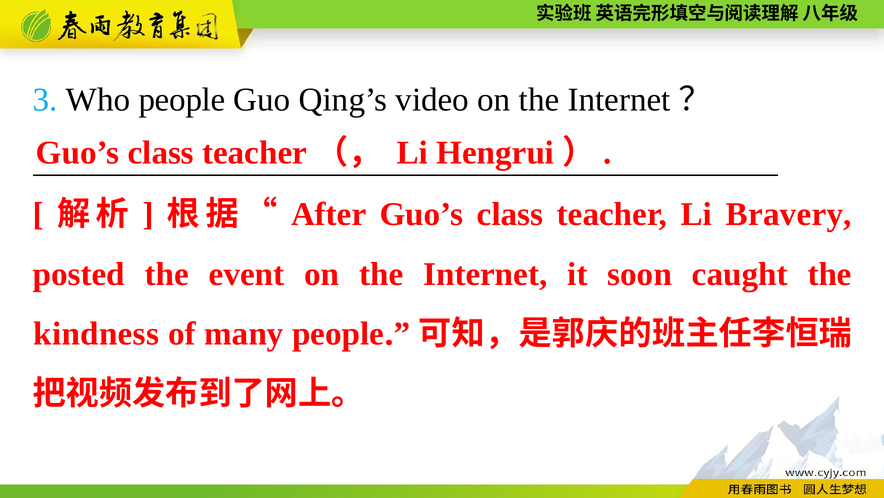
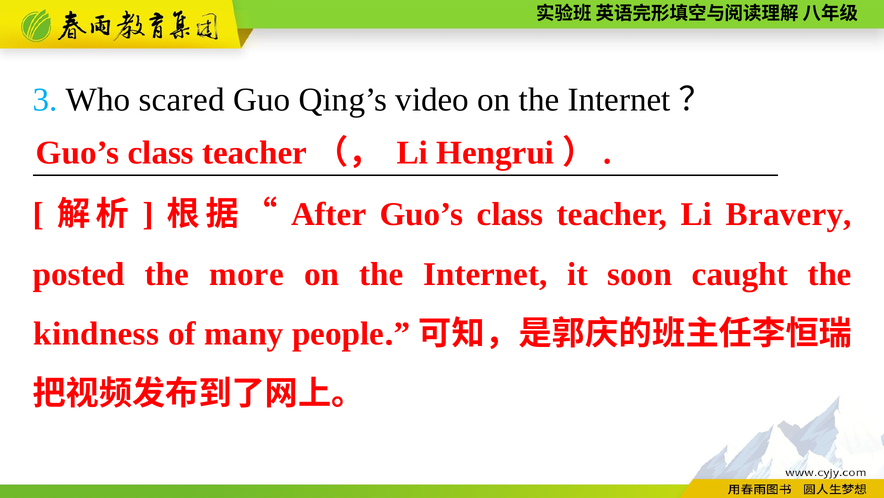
Who people: people -> scared (182, 100)
event: event -> more (246, 274)
